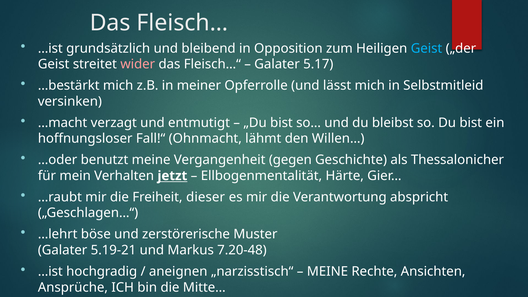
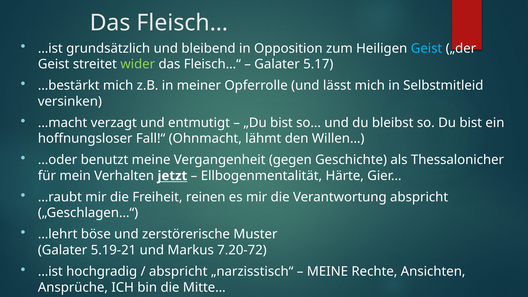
wider colour: pink -> light green (138, 64)
dieser: dieser -> reinen (206, 197)
7.20-48: 7.20-48 -> 7.20-72 (242, 250)
aneignen: aneignen -> abspricht (178, 271)
